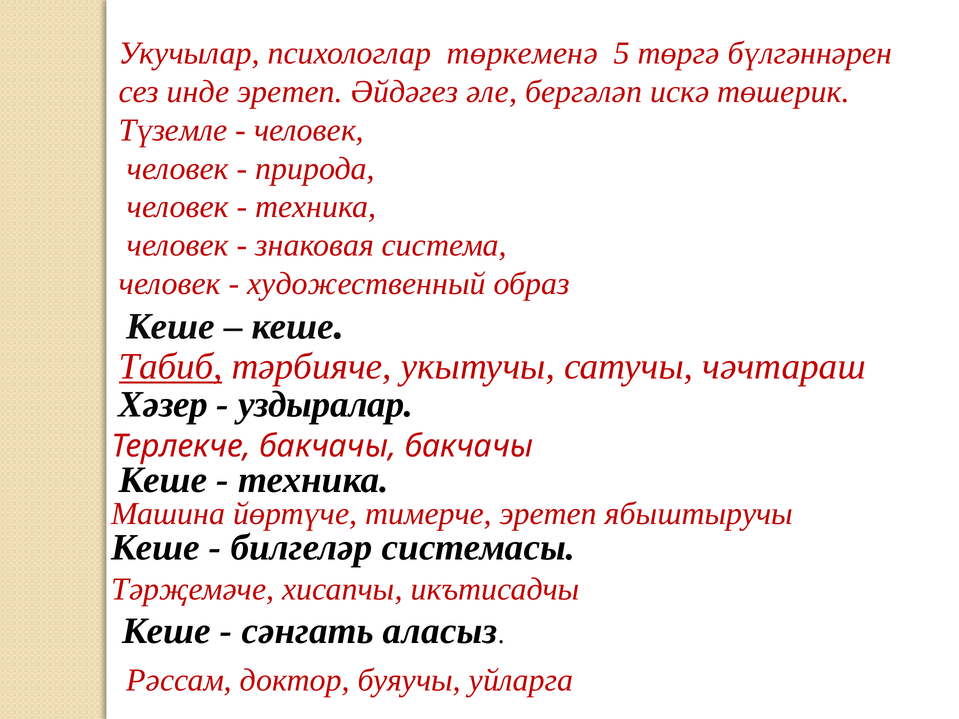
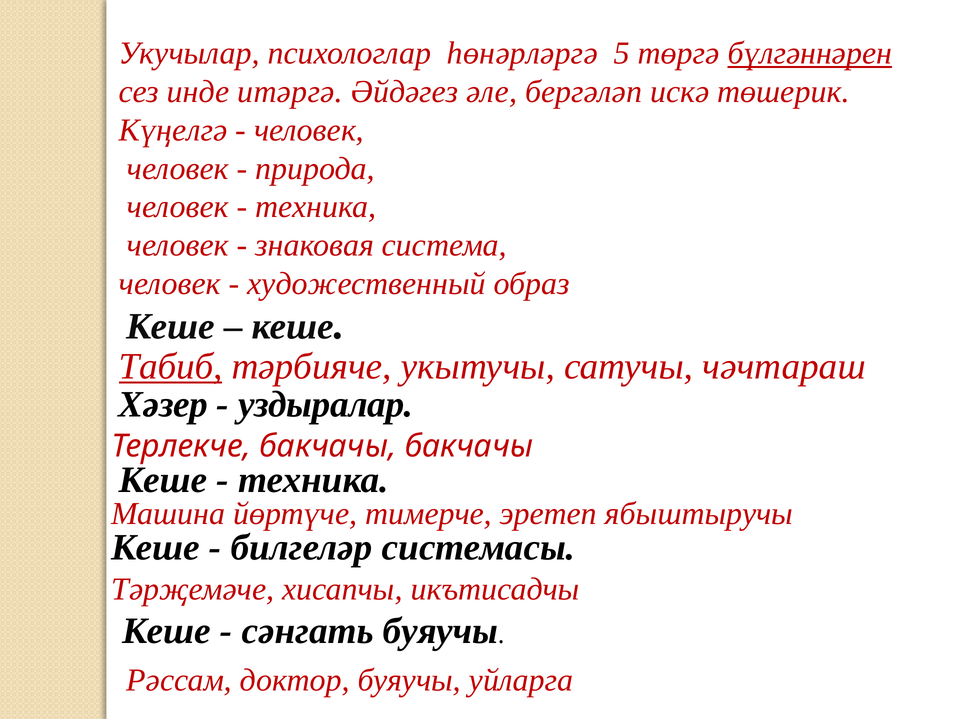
төркеменә: төркеменә -> һөнәрләргә (522, 53)
бүлгәннәрен underline: none -> present (810, 53)
инде эретеп: эретеп -> итәргә (290, 92)
Түземле: Түземле -> Күңелгә (173, 130)
сәнгать аласыз: аласыз -> буяучы (440, 631)
